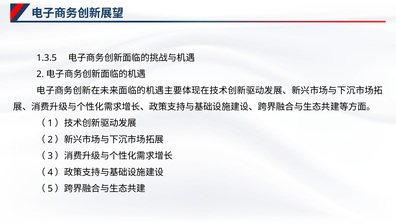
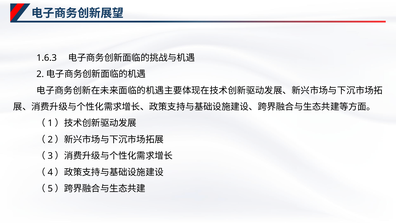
1.3.5: 1.3.5 -> 1.6.3 (47, 58)
